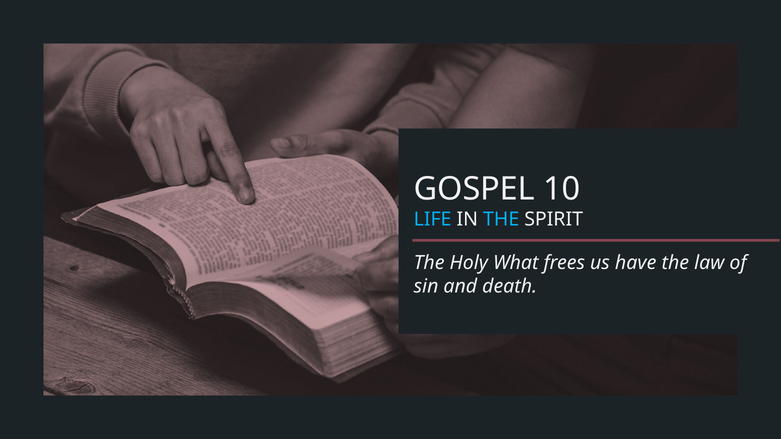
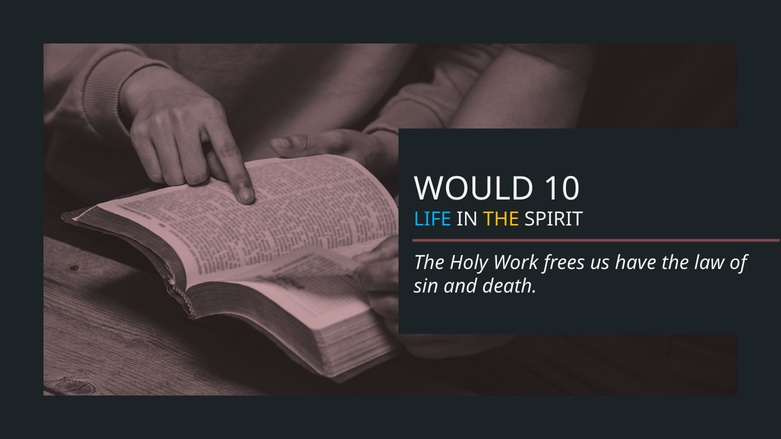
GOSPEL: GOSPEL -> WOULD (474, 189)
THE colour: light blue -> yellow (501, 220)
What: What -> Work (516, 263)
